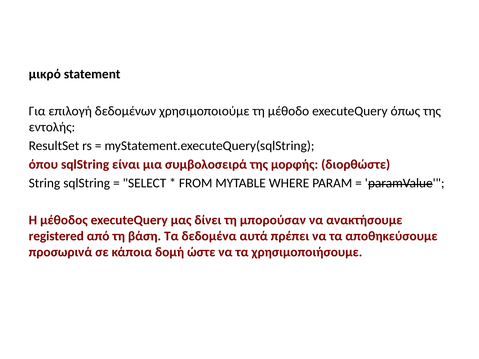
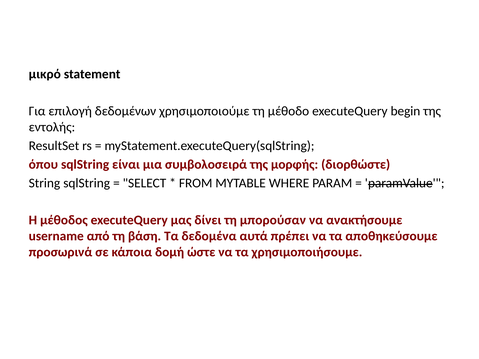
όπως: όπως -> begin (405, 111)
registered: registered -> username (56, 236)
